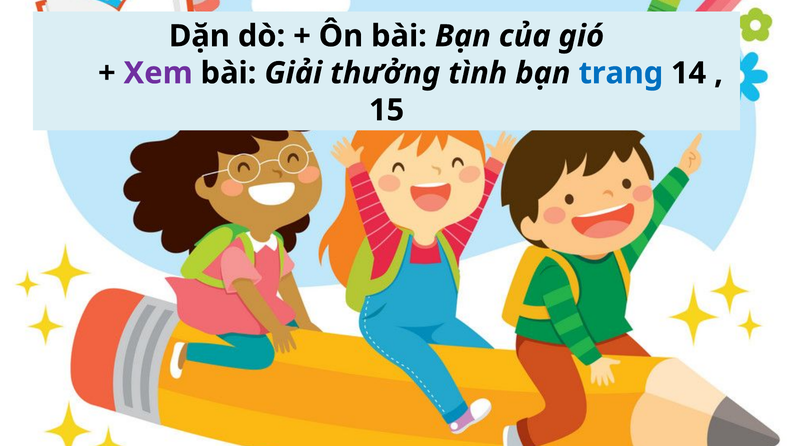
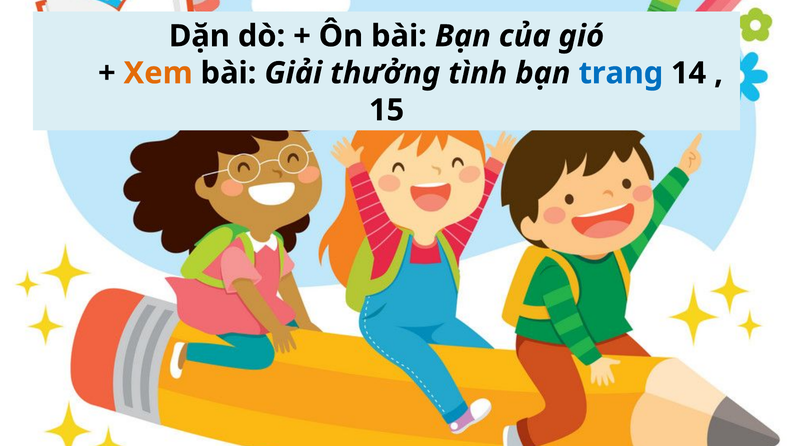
Xem colour: purple -> orange (158, 73)
